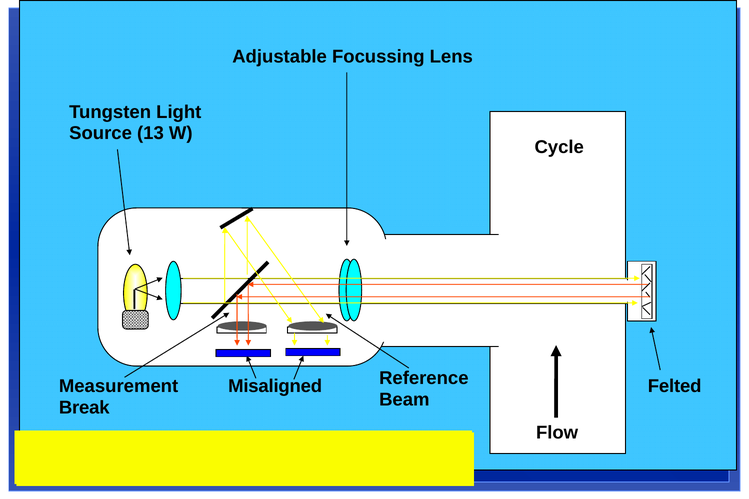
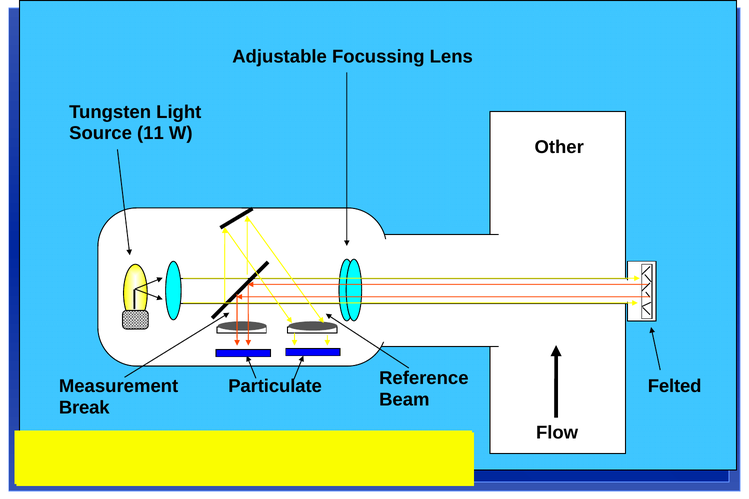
13: 13 -> 11 (150, 133)
Cycle: Cycle -> Other (559, 147)
Misaligned: Misaligned -> Particulate (275, 387)
